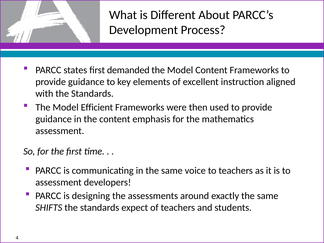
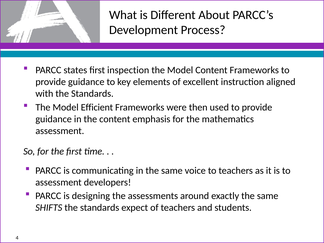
demanded: demanded -> inspection (128, 70)
